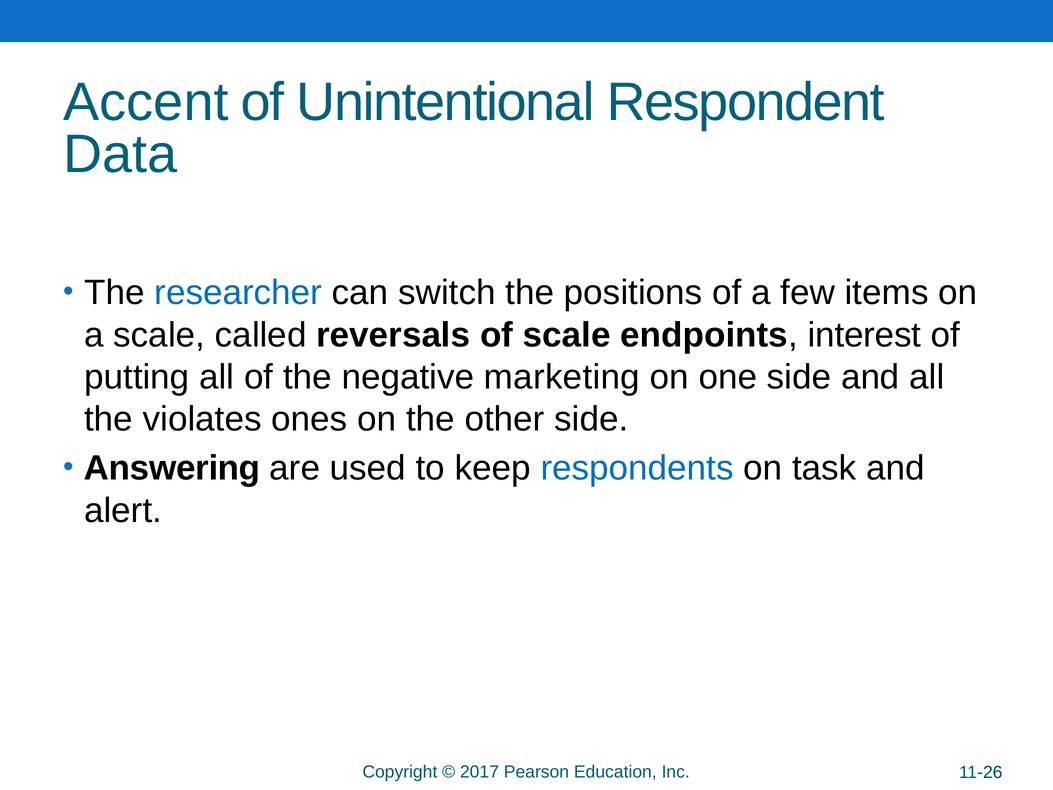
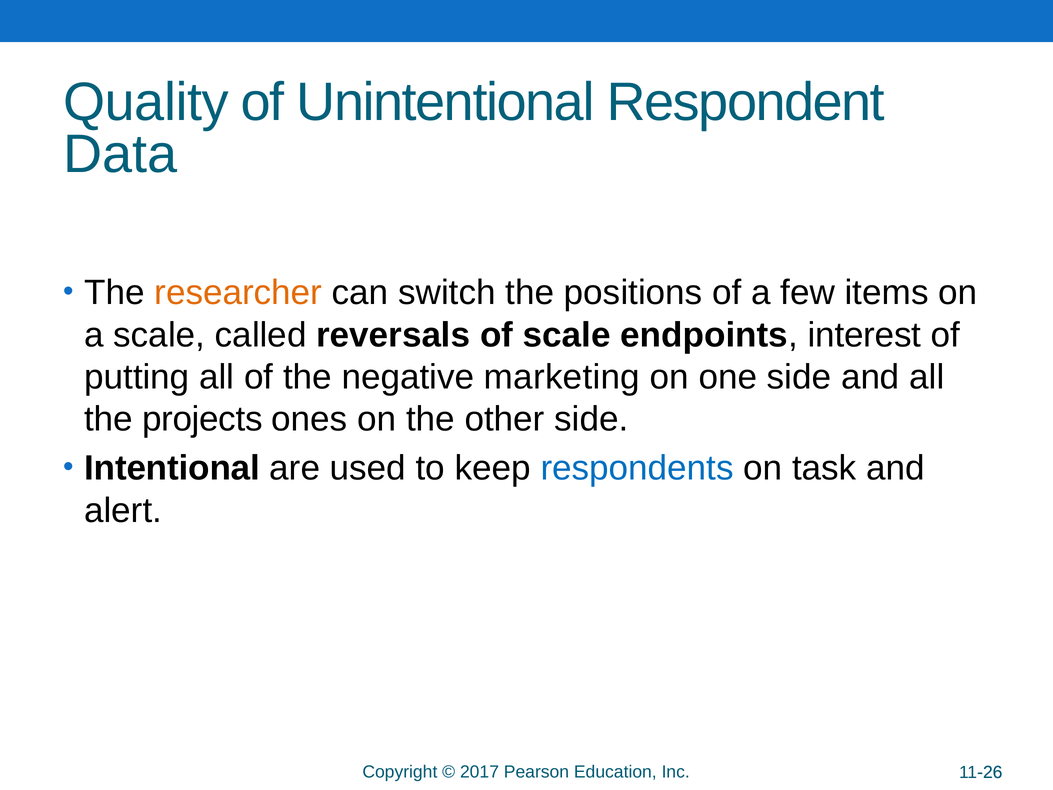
Accent: Accent -> Quality (146, 103)
researcher colour: blue -> orange (238, 293)
violates: violates -> projects (202, 419)
Answering: Answering -> Intentional (172, 468)
